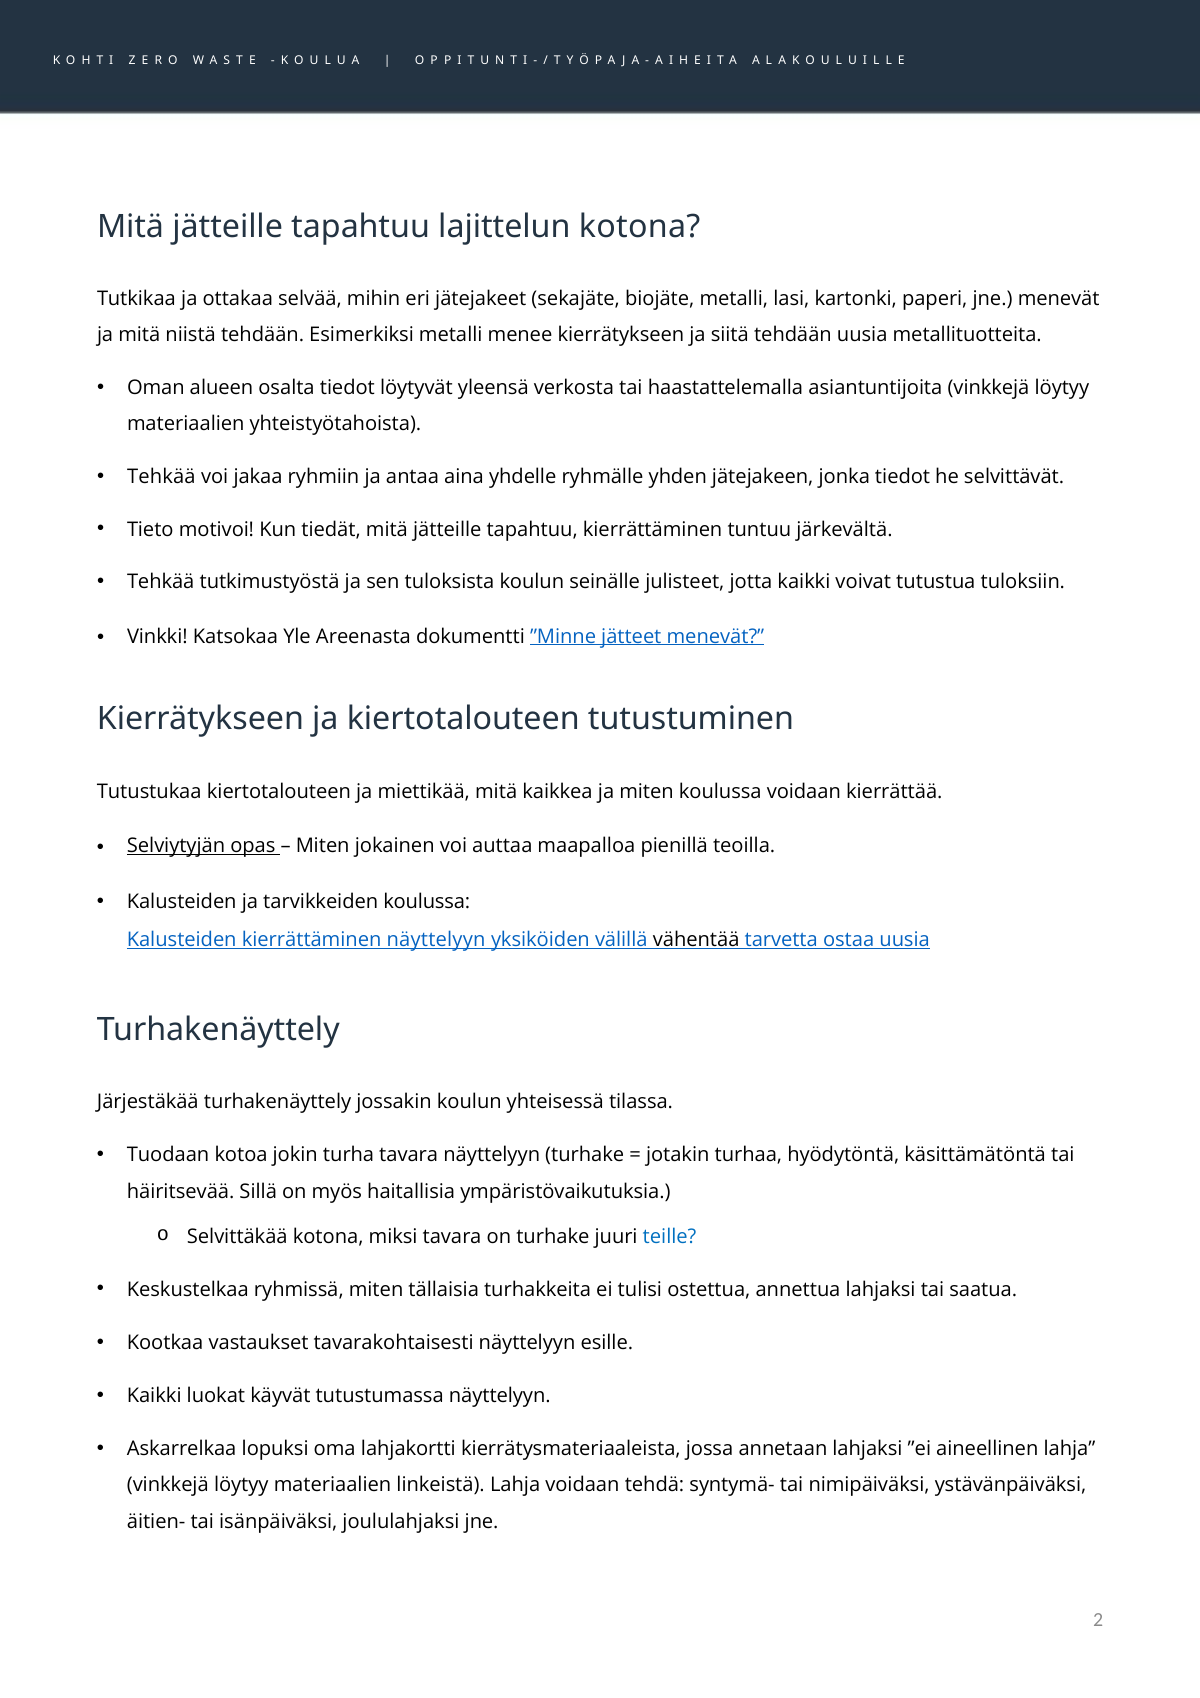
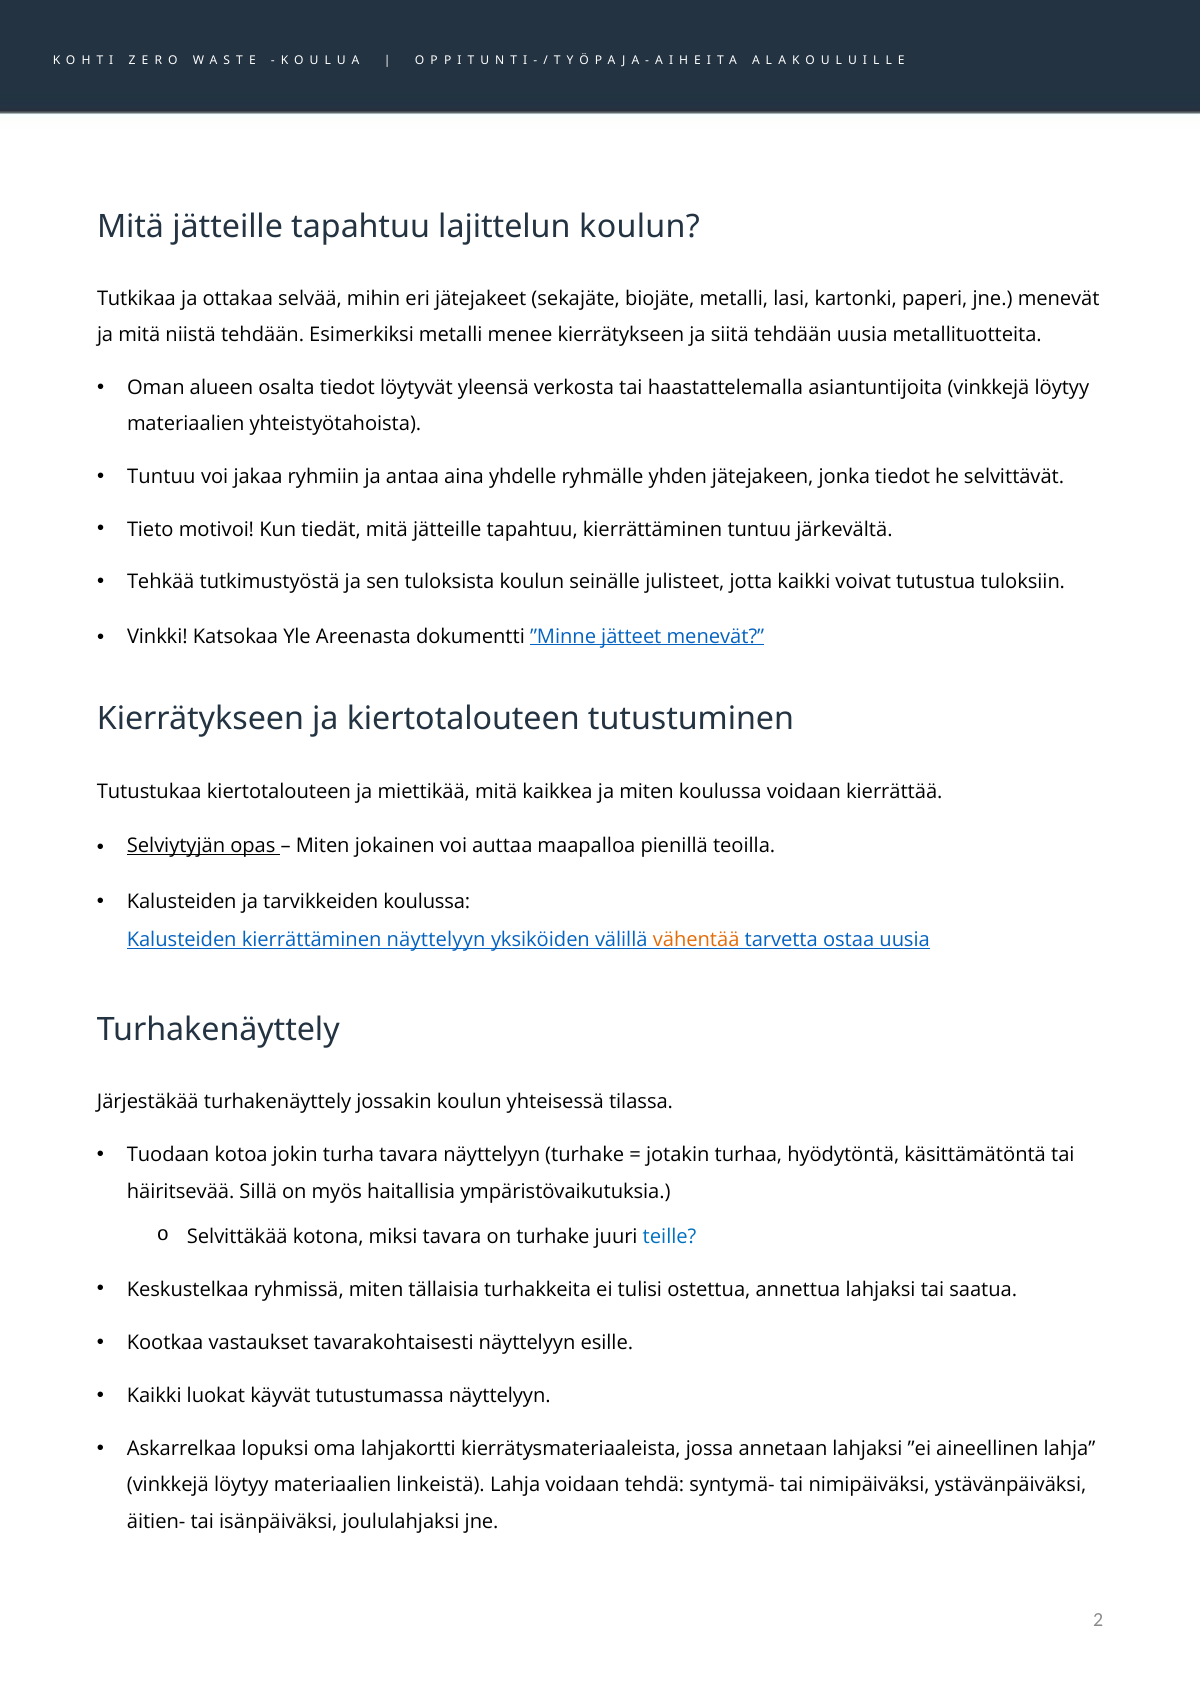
lajittelun kotona: kotona -> koulun (640, 226)
Tehkää: Tehkää -> Tuntuu (161, 476)
vähentää colour: black -> orange (696, 940)
